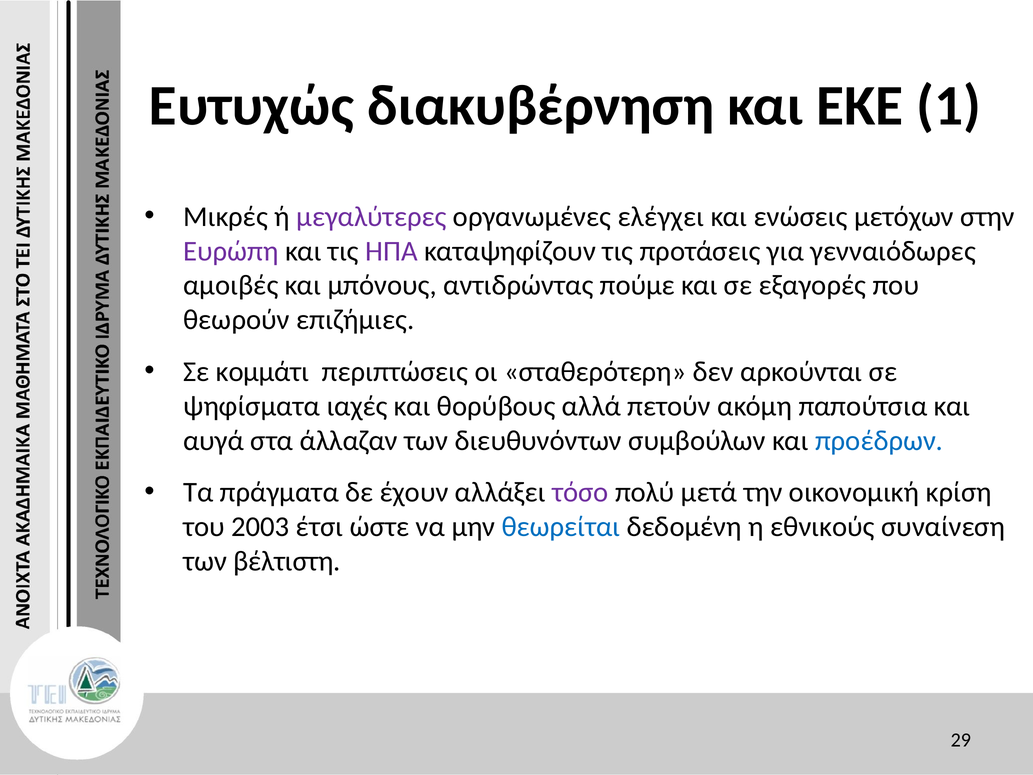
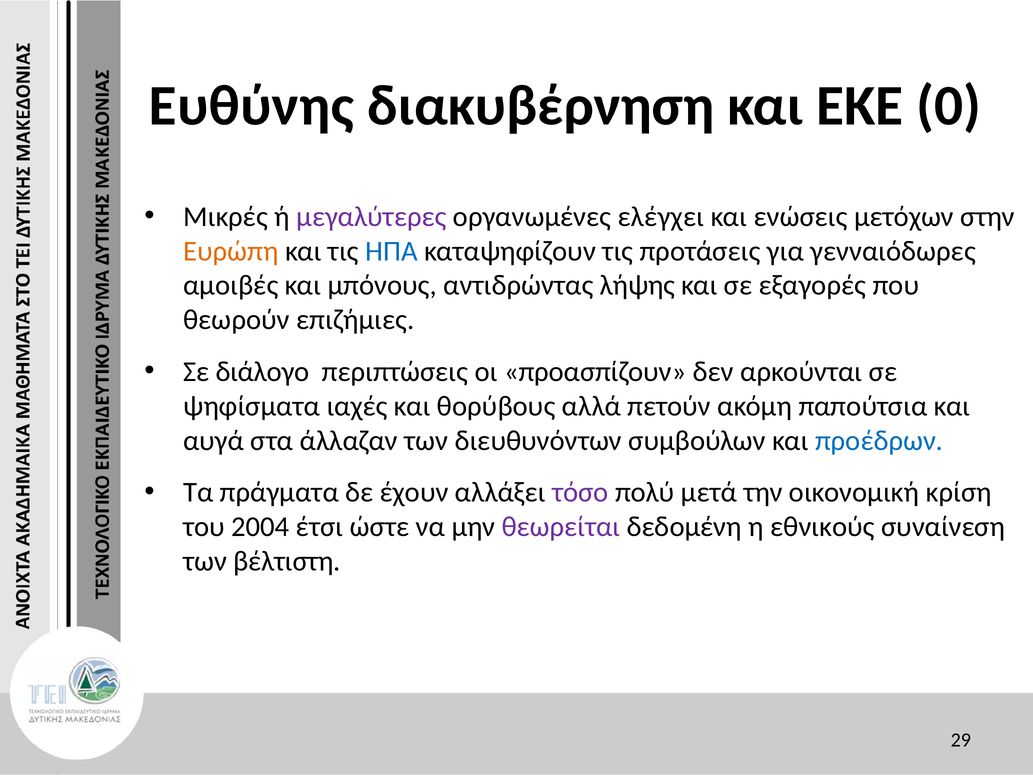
Ευτυχώς: Ευτυχώς -> Ευθύνης (251, 106)
1: 1 -> 0 (949, 106)
Ευρώπη colour: purple -> orange (231, 251)
ΗΠΑ colour: purple -> blue (391, 251)
πούμε: πούμε -> λήψης (637, 285)
κομμάτι: κομμάτι -> διάλογο (262, 372)
σταθερότερη: σταθερότερη -> προασπίζουν (595, 372)
2003: 2003 -> 2004 (260, 527)
θεωρείται colour: blue -> purple (561, 527)
